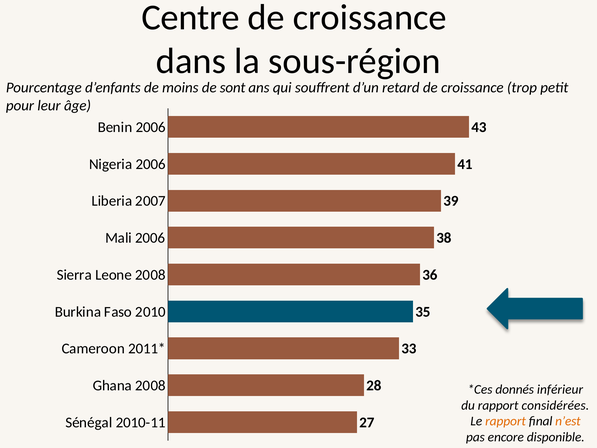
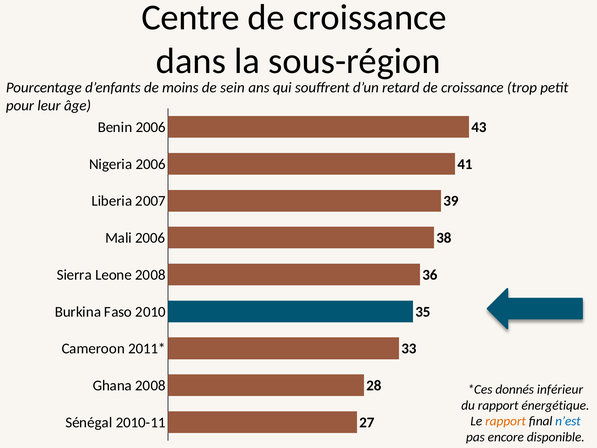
sont: sont -> sein (232, 88)
considérées: considérées -> énergétique (555, 405)
n’est colour: orange -> blue (568, 421)
